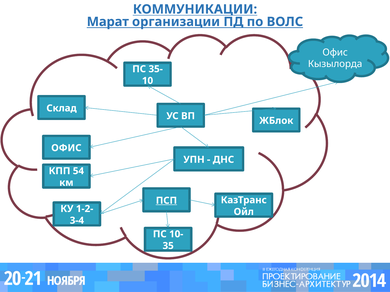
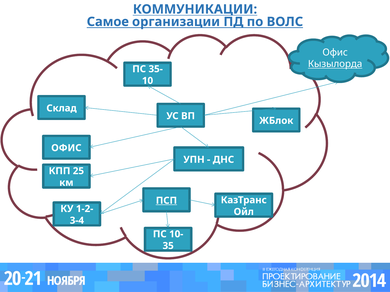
Марат: Марат -> Самое (108, 22)
Кызылорда underline: none -> present (335, 64)
54: 54 -> 25 (78, 171)
